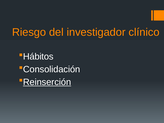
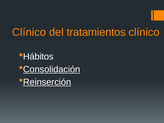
Riesgo: Riesgo -> Clínico (29, 32)
investigador: investigador -> tratamientos (96, 32)
Consolidación underline: none -> present (52, 69)
